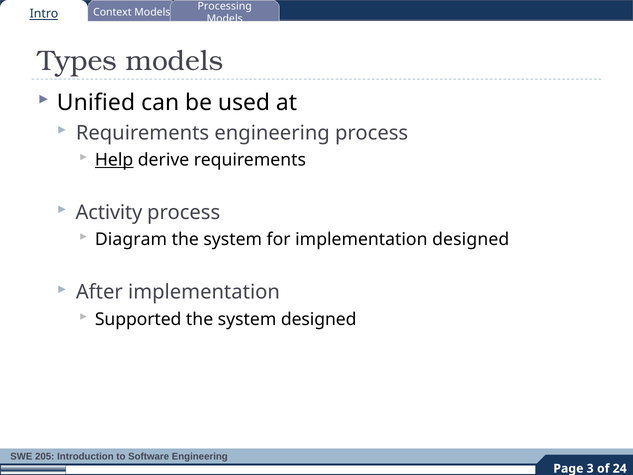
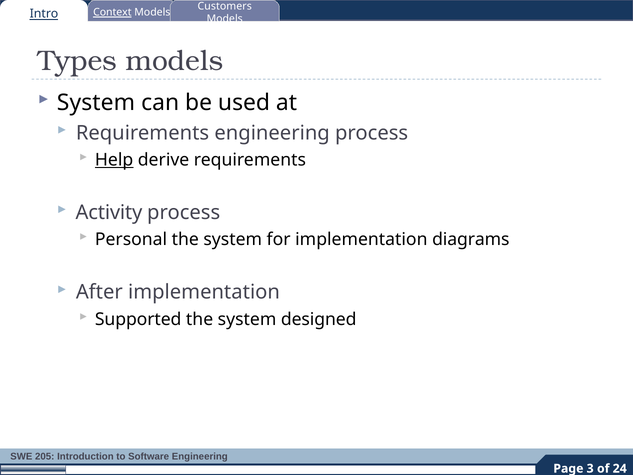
Processing: Processing -> Customers (225, 6)
Context underline: none -> present (112, 12)
Unified: Unified -> System (96, 103)
Diagram: Diagram -> Personal (131, 239)
implementation designed: designed -> diagrams (471, 239)
